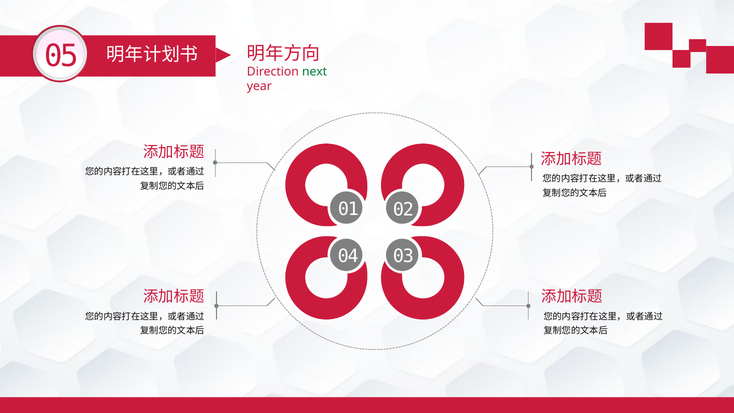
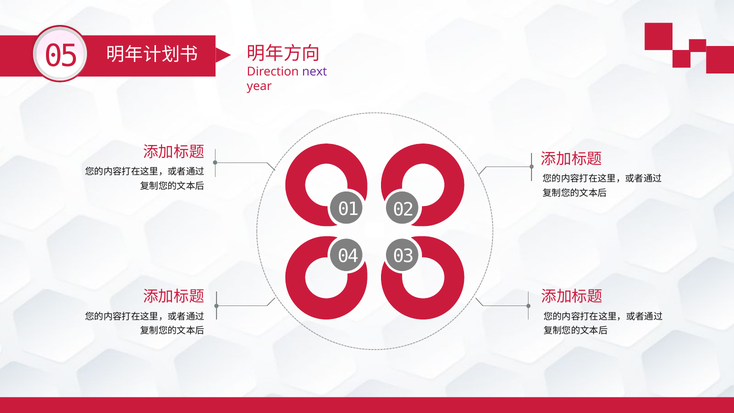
next colour: green -> purple (315, 72)
